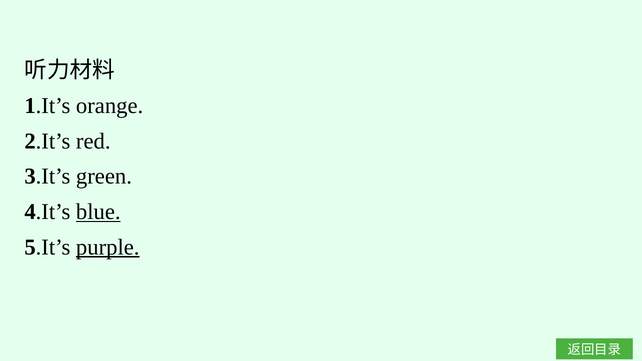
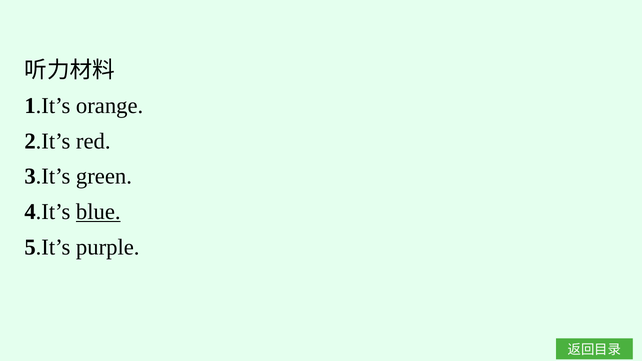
purple underline: present -> none (108, 247)
